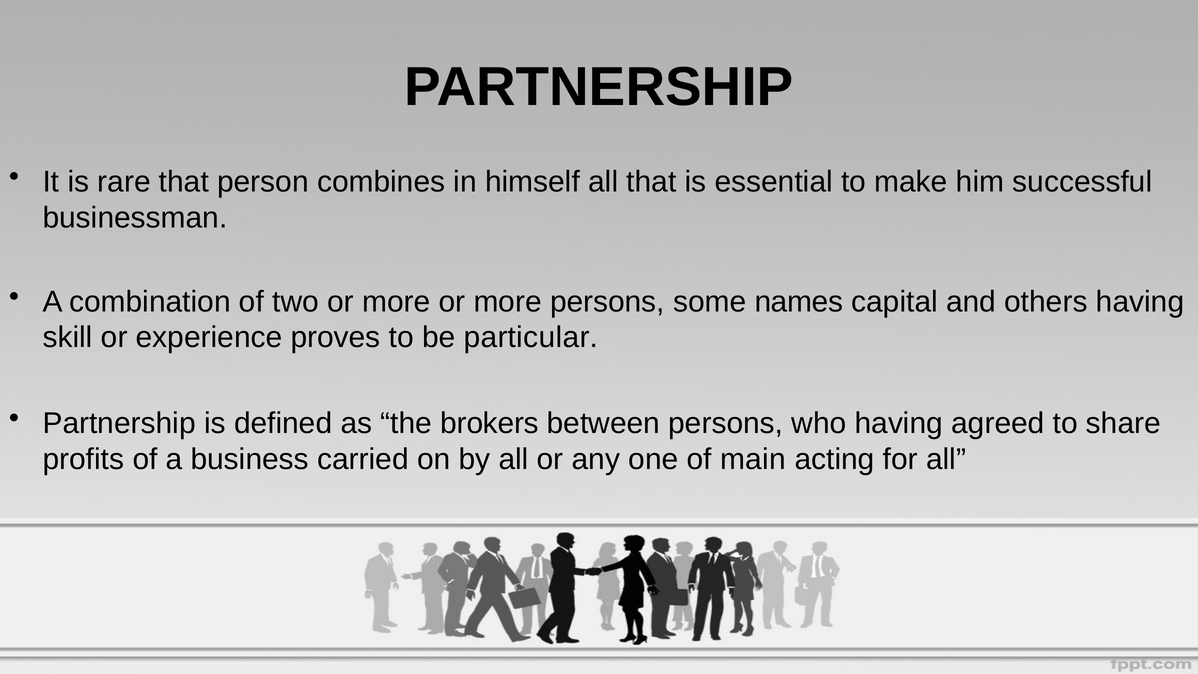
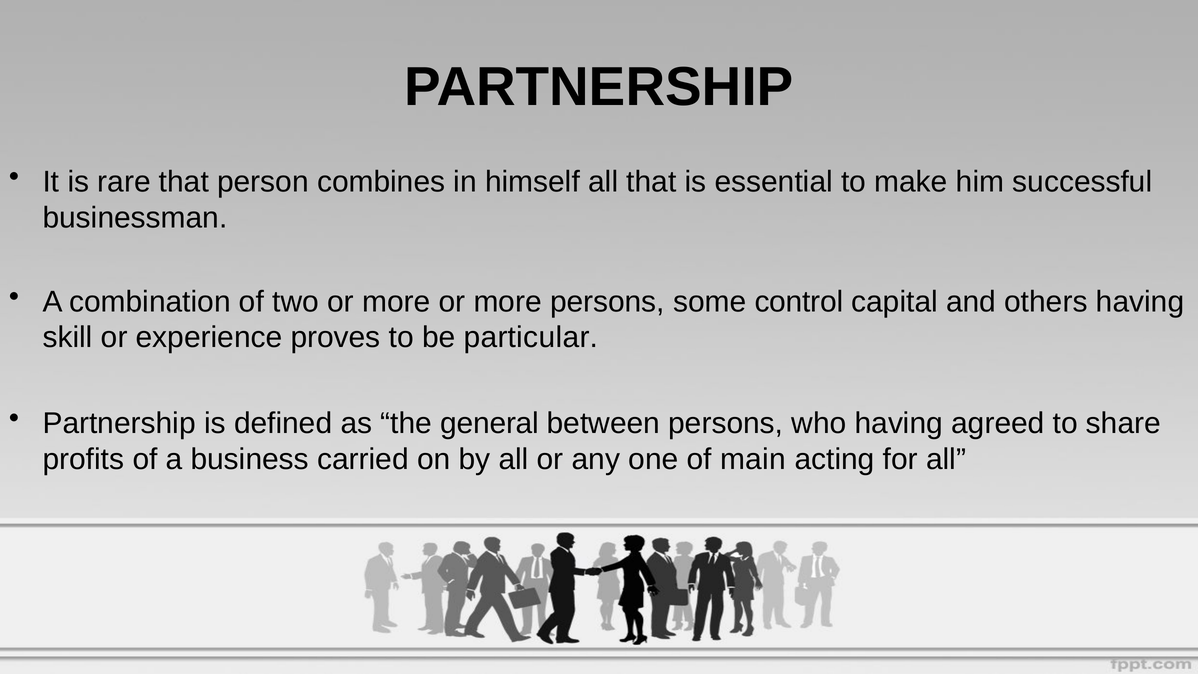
names: names -> control (799, 302)
brokers: brokers -> general (490, 423)
